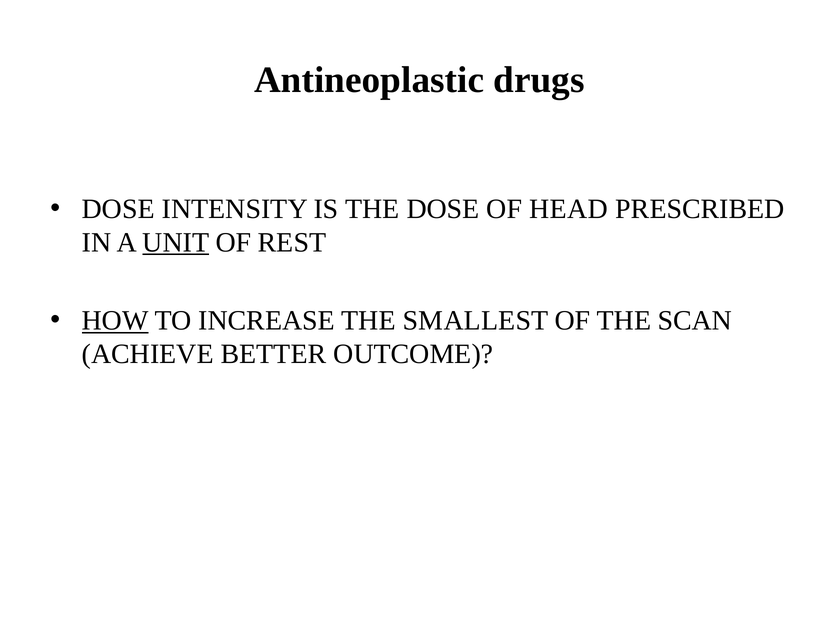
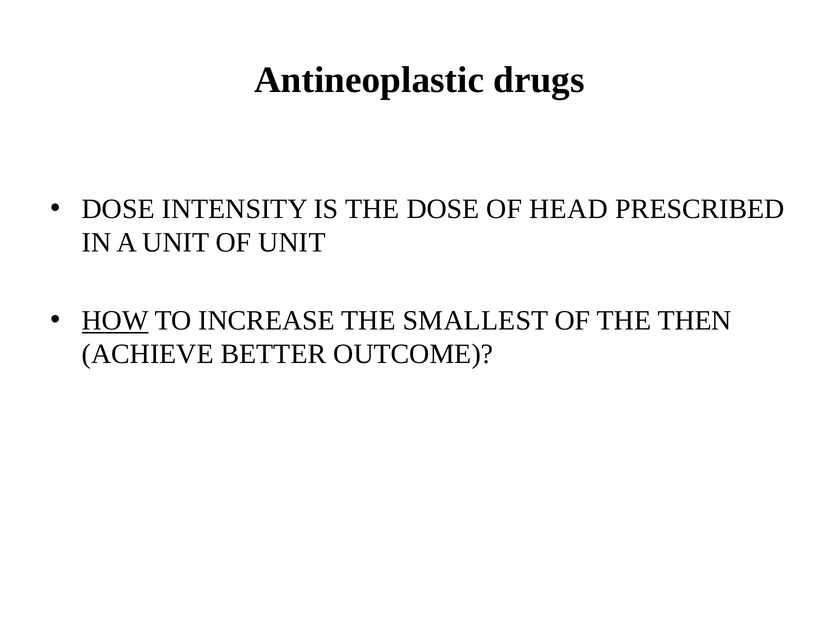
UNIT underline: present -> none (176, 242)
OF REST: REST -> UNIT (292, 242)
SCAN: SCAN -> THEN (695, 321)
